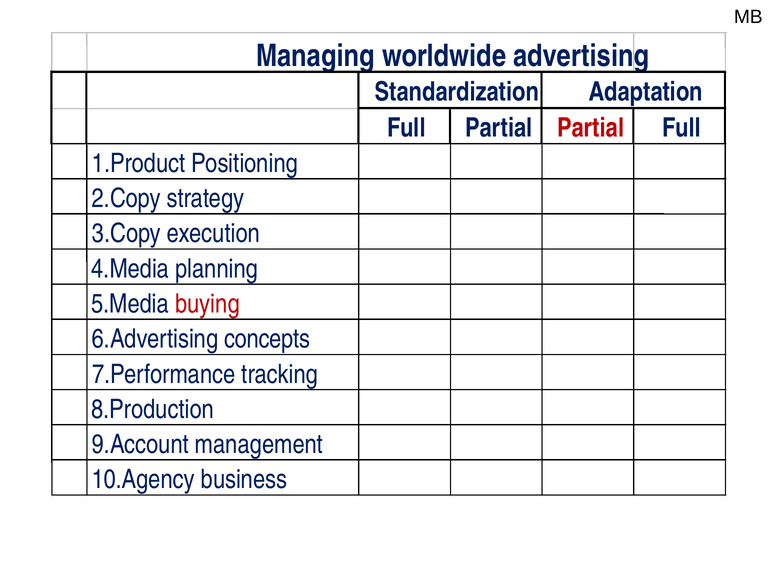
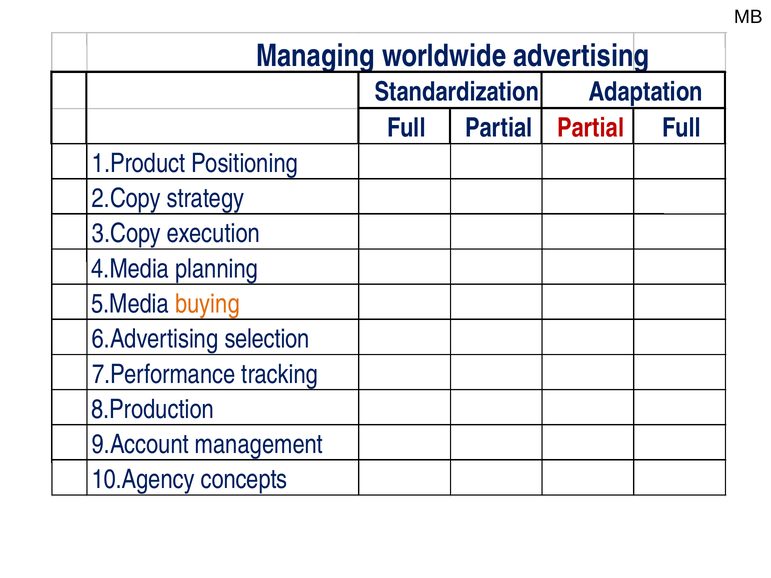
buying colour: red -> orange (207, 304)
concepts: concepts -> selection (267, 339)
business: business -> concepts (244, 480)
